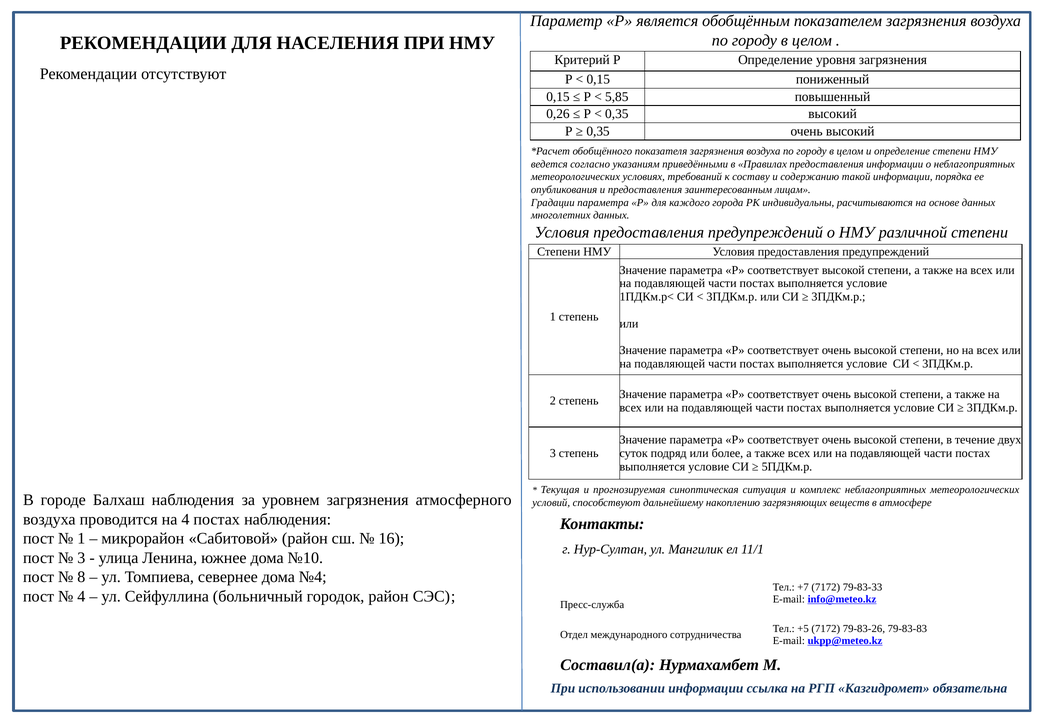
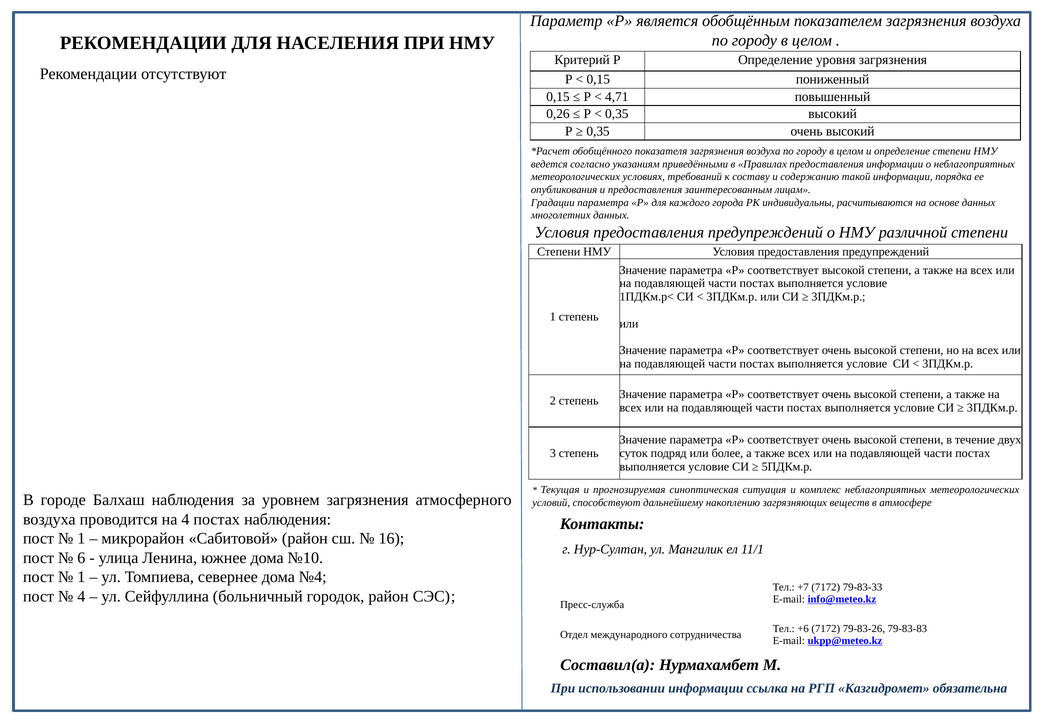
5,85: 5,85 -> 4,71 (617, 97)
3: 3 -> 6 (81, 558)
8: 8 -> 1 (81, 577)
+5: +5 -> +6 (803, 629)
